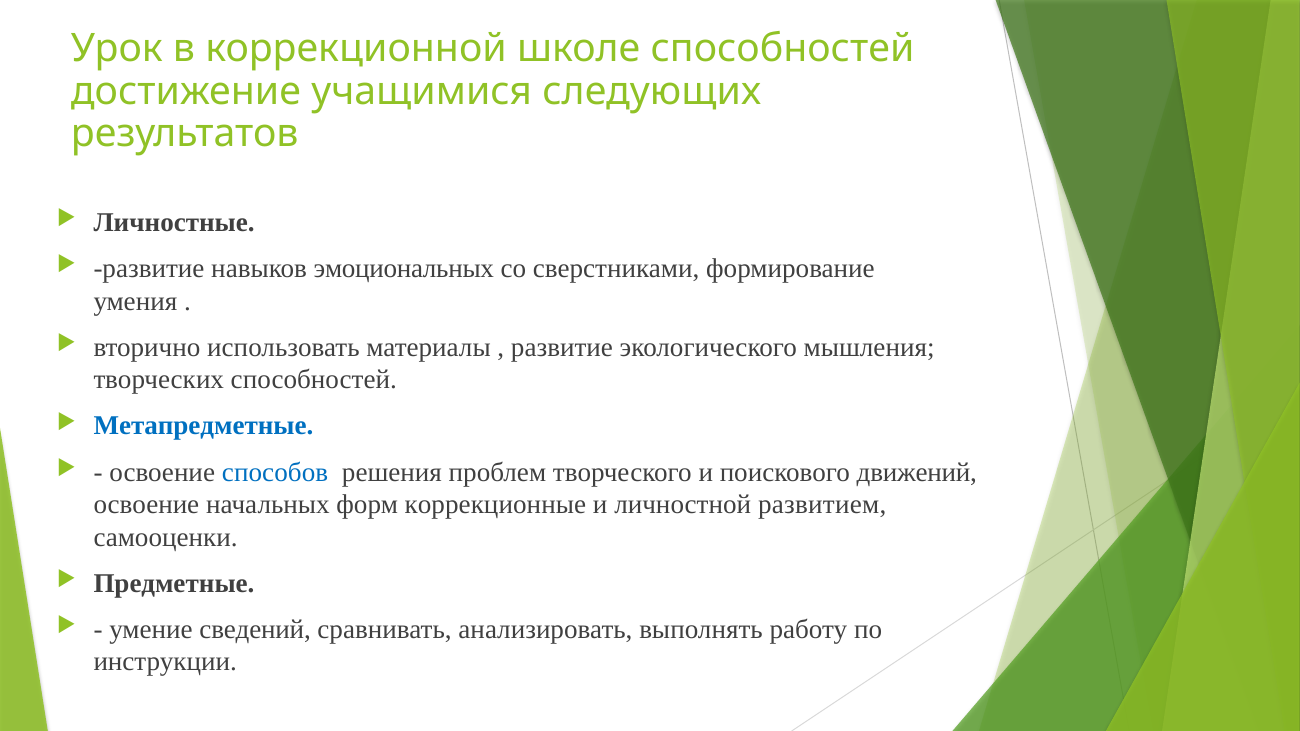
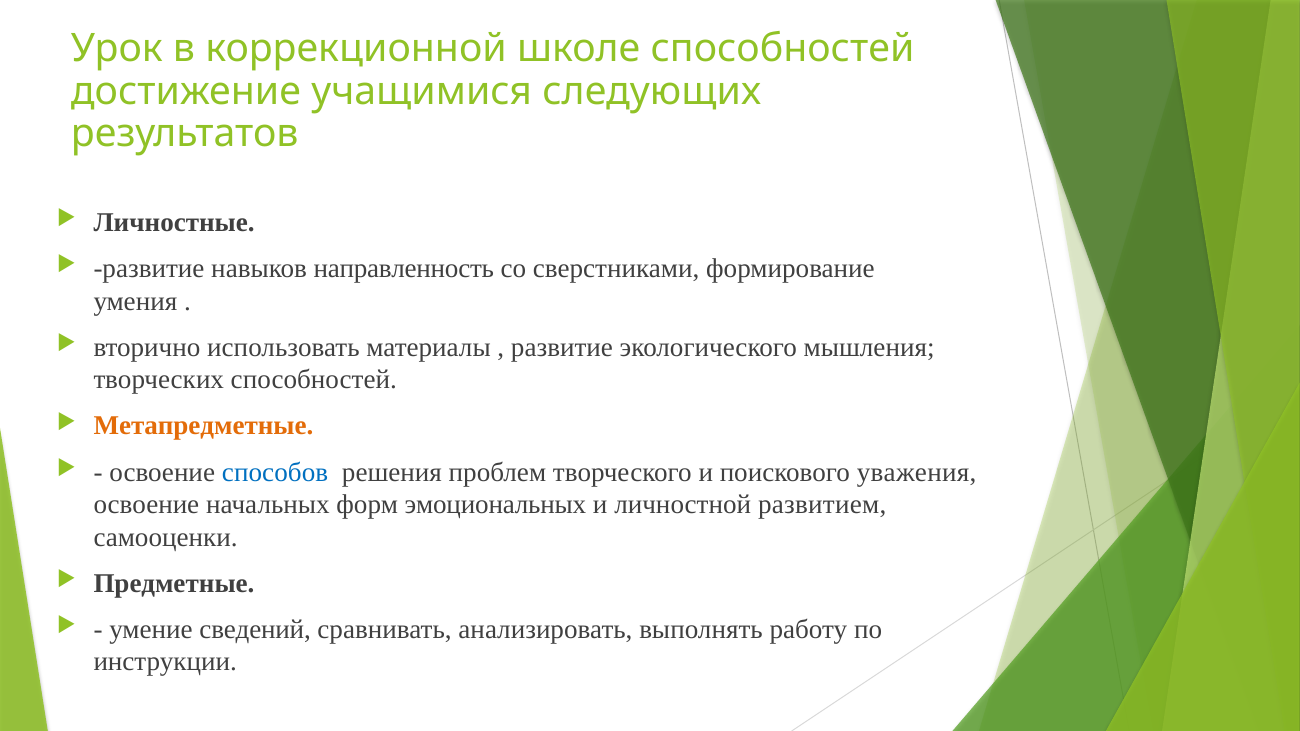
эмоциональных: эмоциональных -> направленность (404, 269)
Метапредметные colour: blue -> orange (203, 426)
движений: движений -> уважения (917, 472)
коррекционные: коррекционные -> эмоциональных (495, 505)
